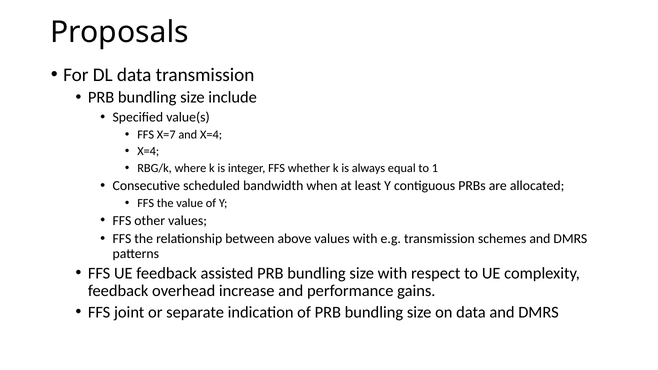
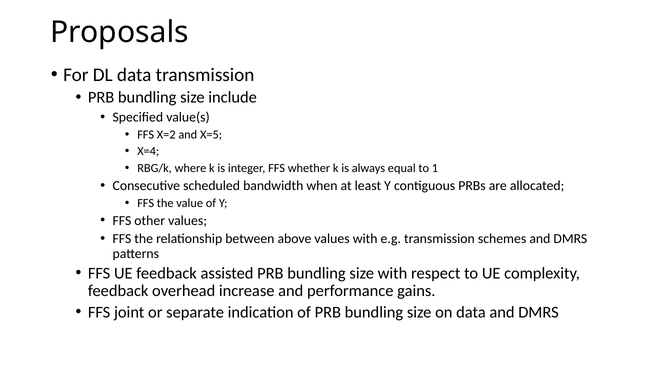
X=7: X=7 -> X=2 (166, 135)
and X=4: X=4 -> X=5 (211, 135)
